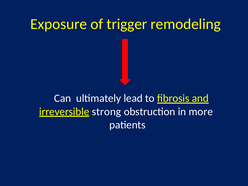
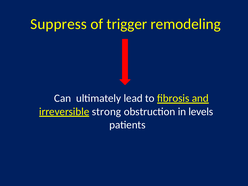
Exposure: Exposure -> Suppress (59, 24)
more: more -> levels (201, 112)
